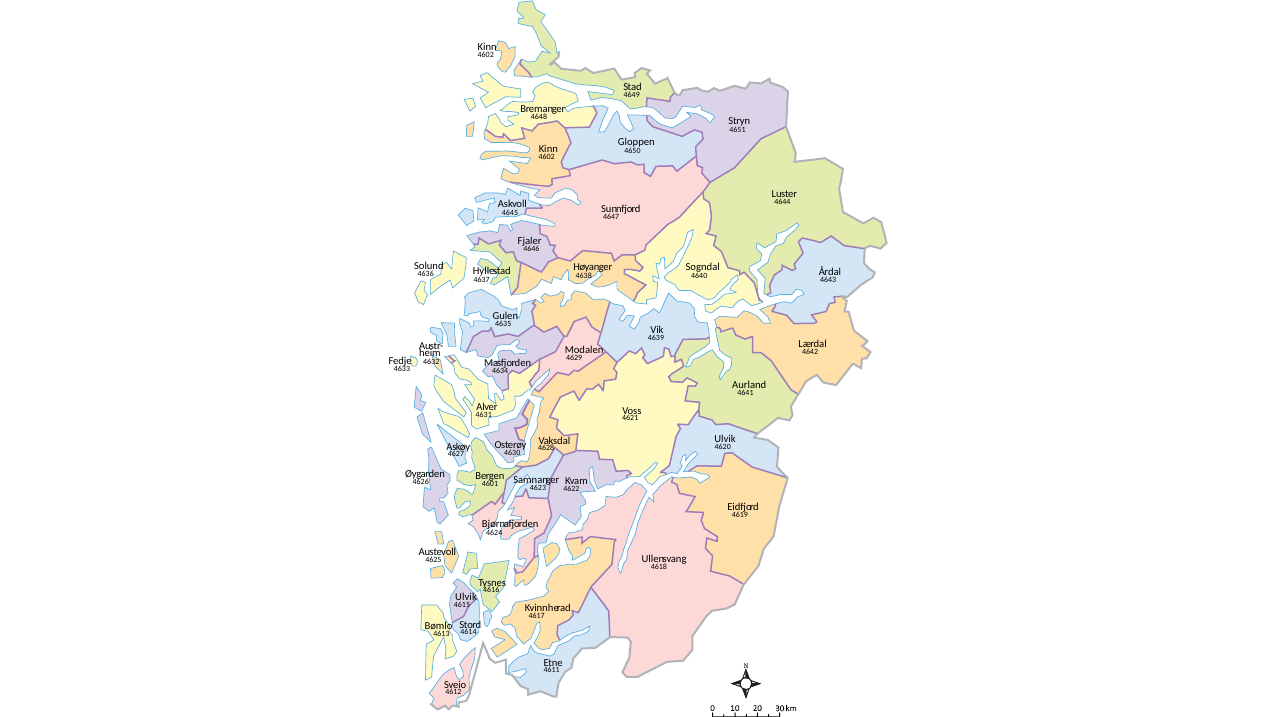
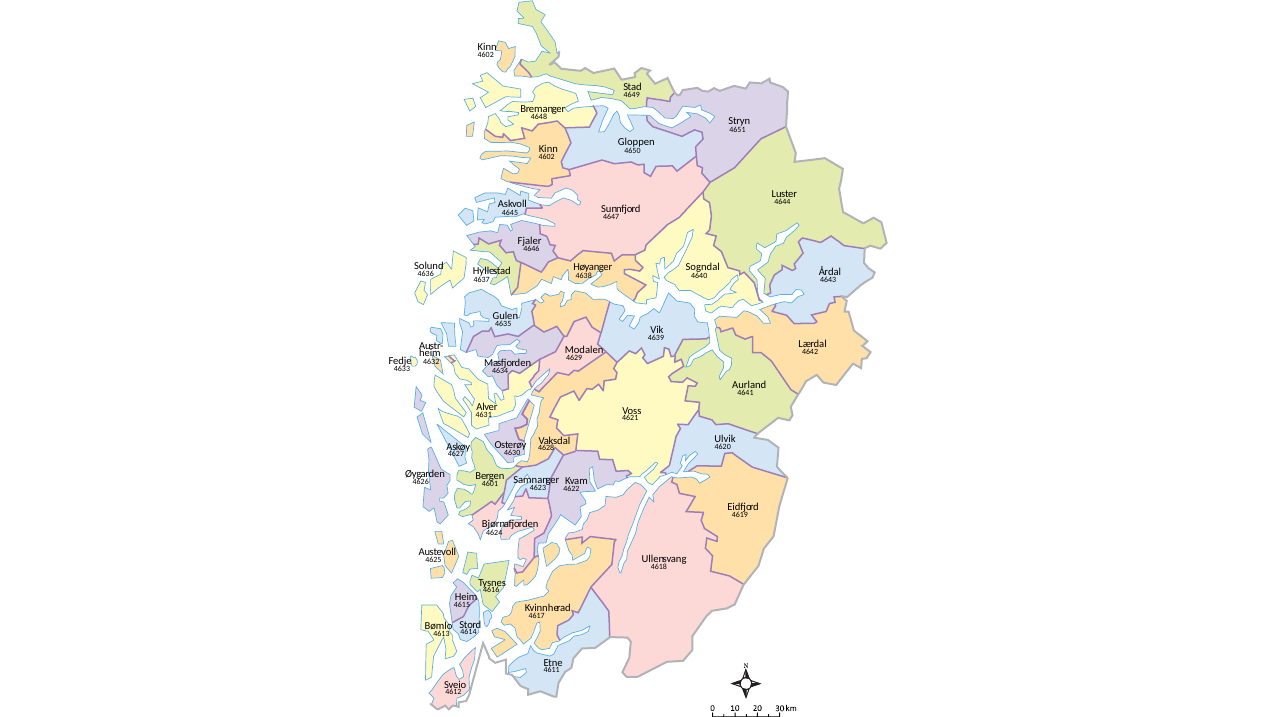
Ulvik: Ulvik -> Heim (466, 596)
